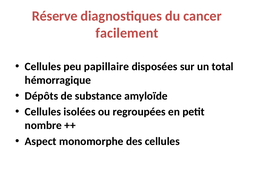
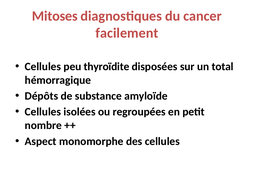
Réserve: Réserve -> Mitoses (55, 16)
papillaire: papillaire -> thyroïdite (107, 66)
